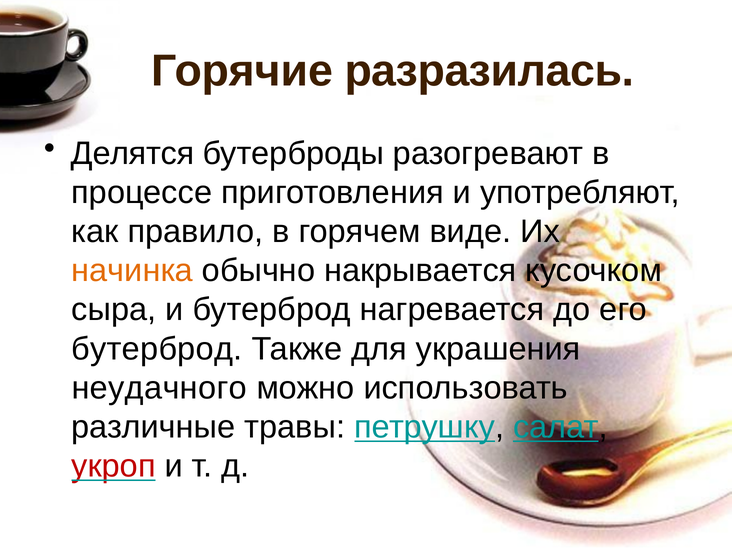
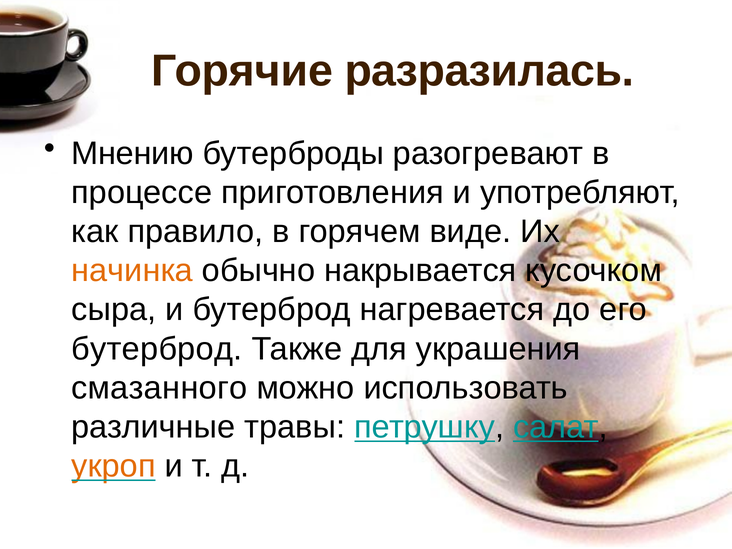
Делятся: Делятся -> Мнению (133, 154)
неудачного: неудачного -> смазанного (159, 388)
укроп colour: red -> orange (114, 466)
